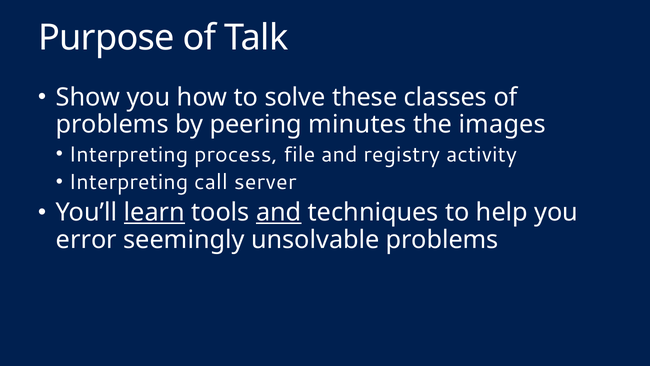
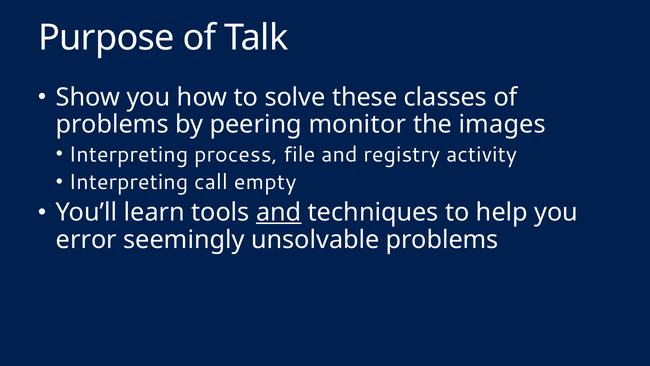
minutes: minutes -> monitor (357, 124)
server: server -> empty (265, 182)
learn underline: present -> none (154, 212)
